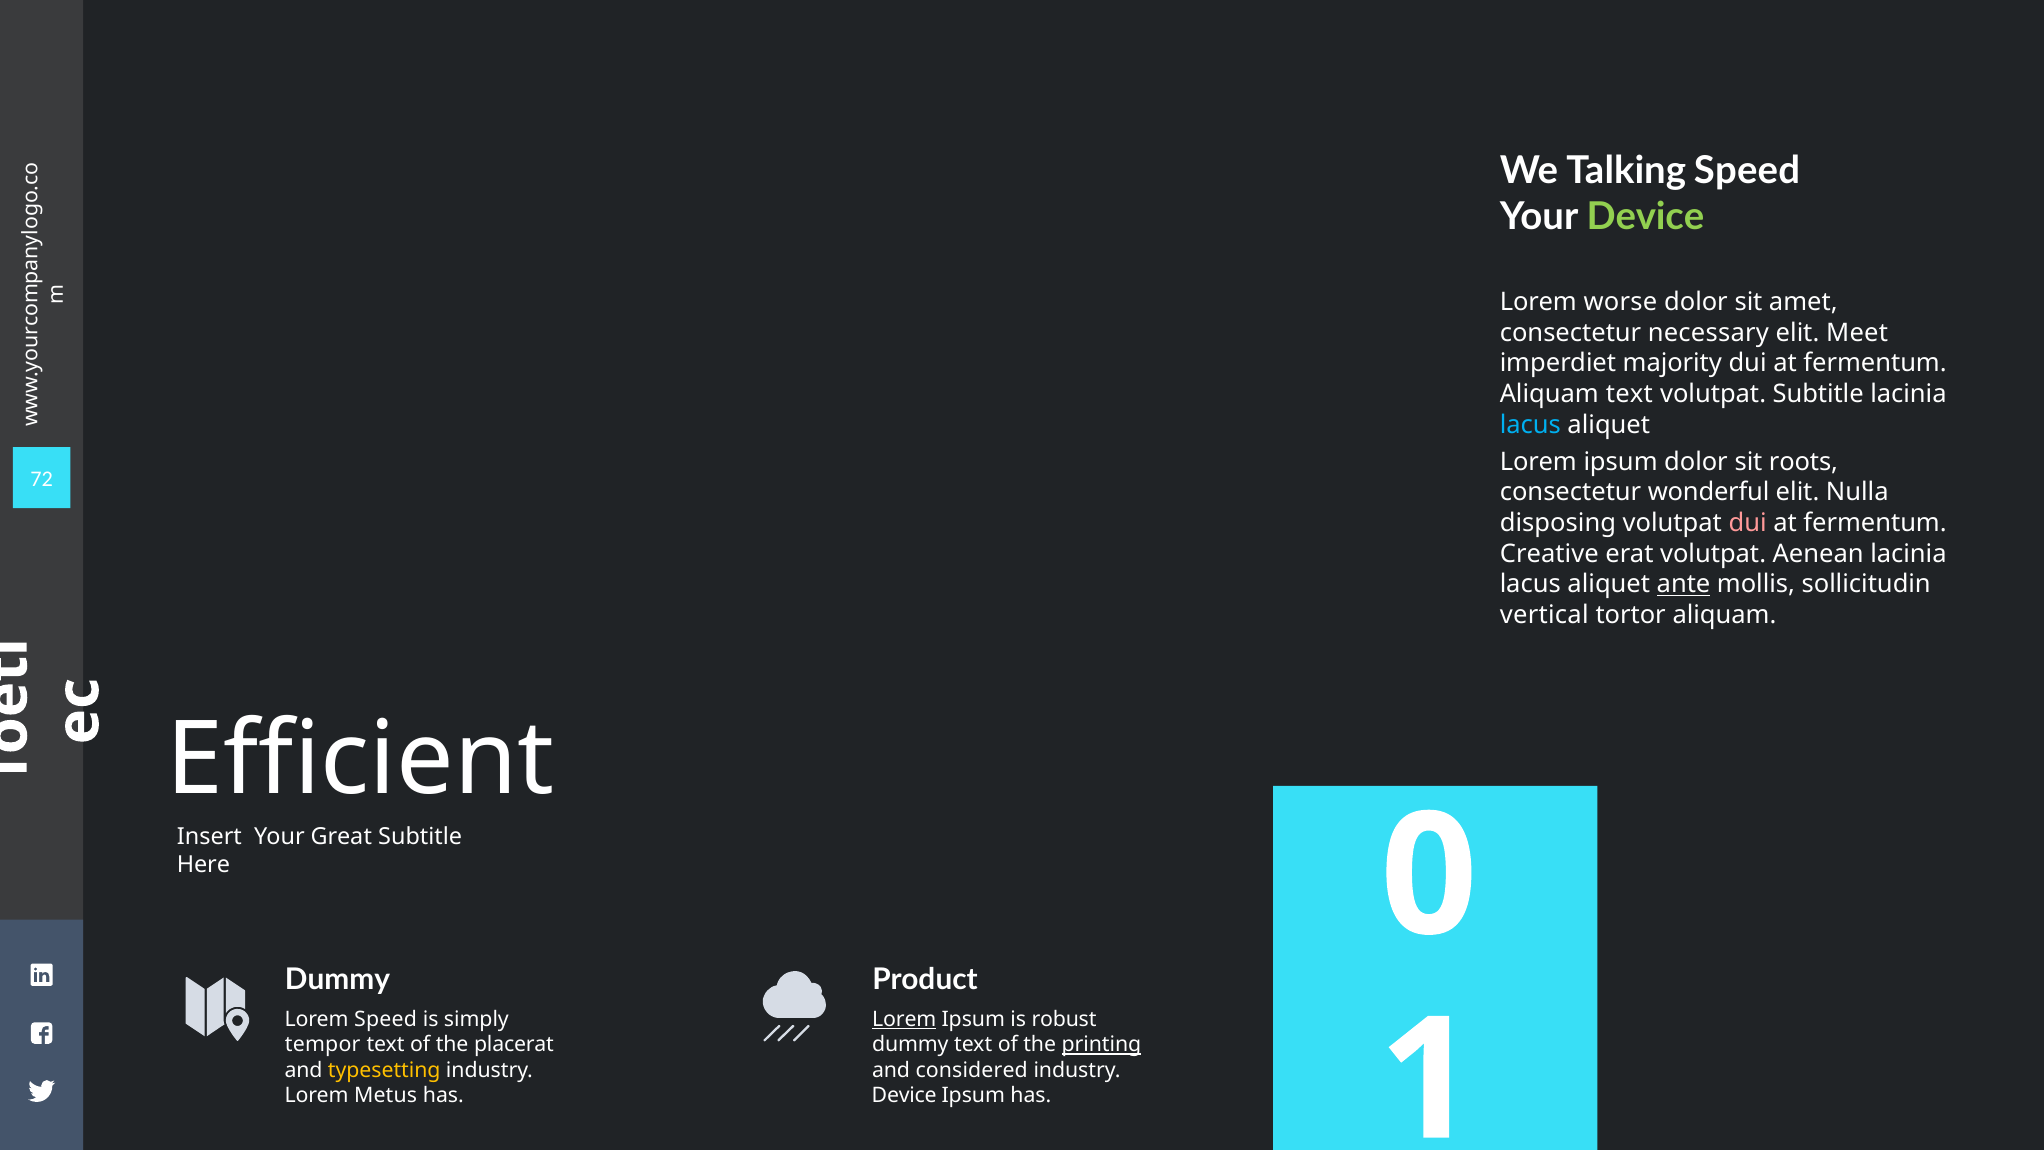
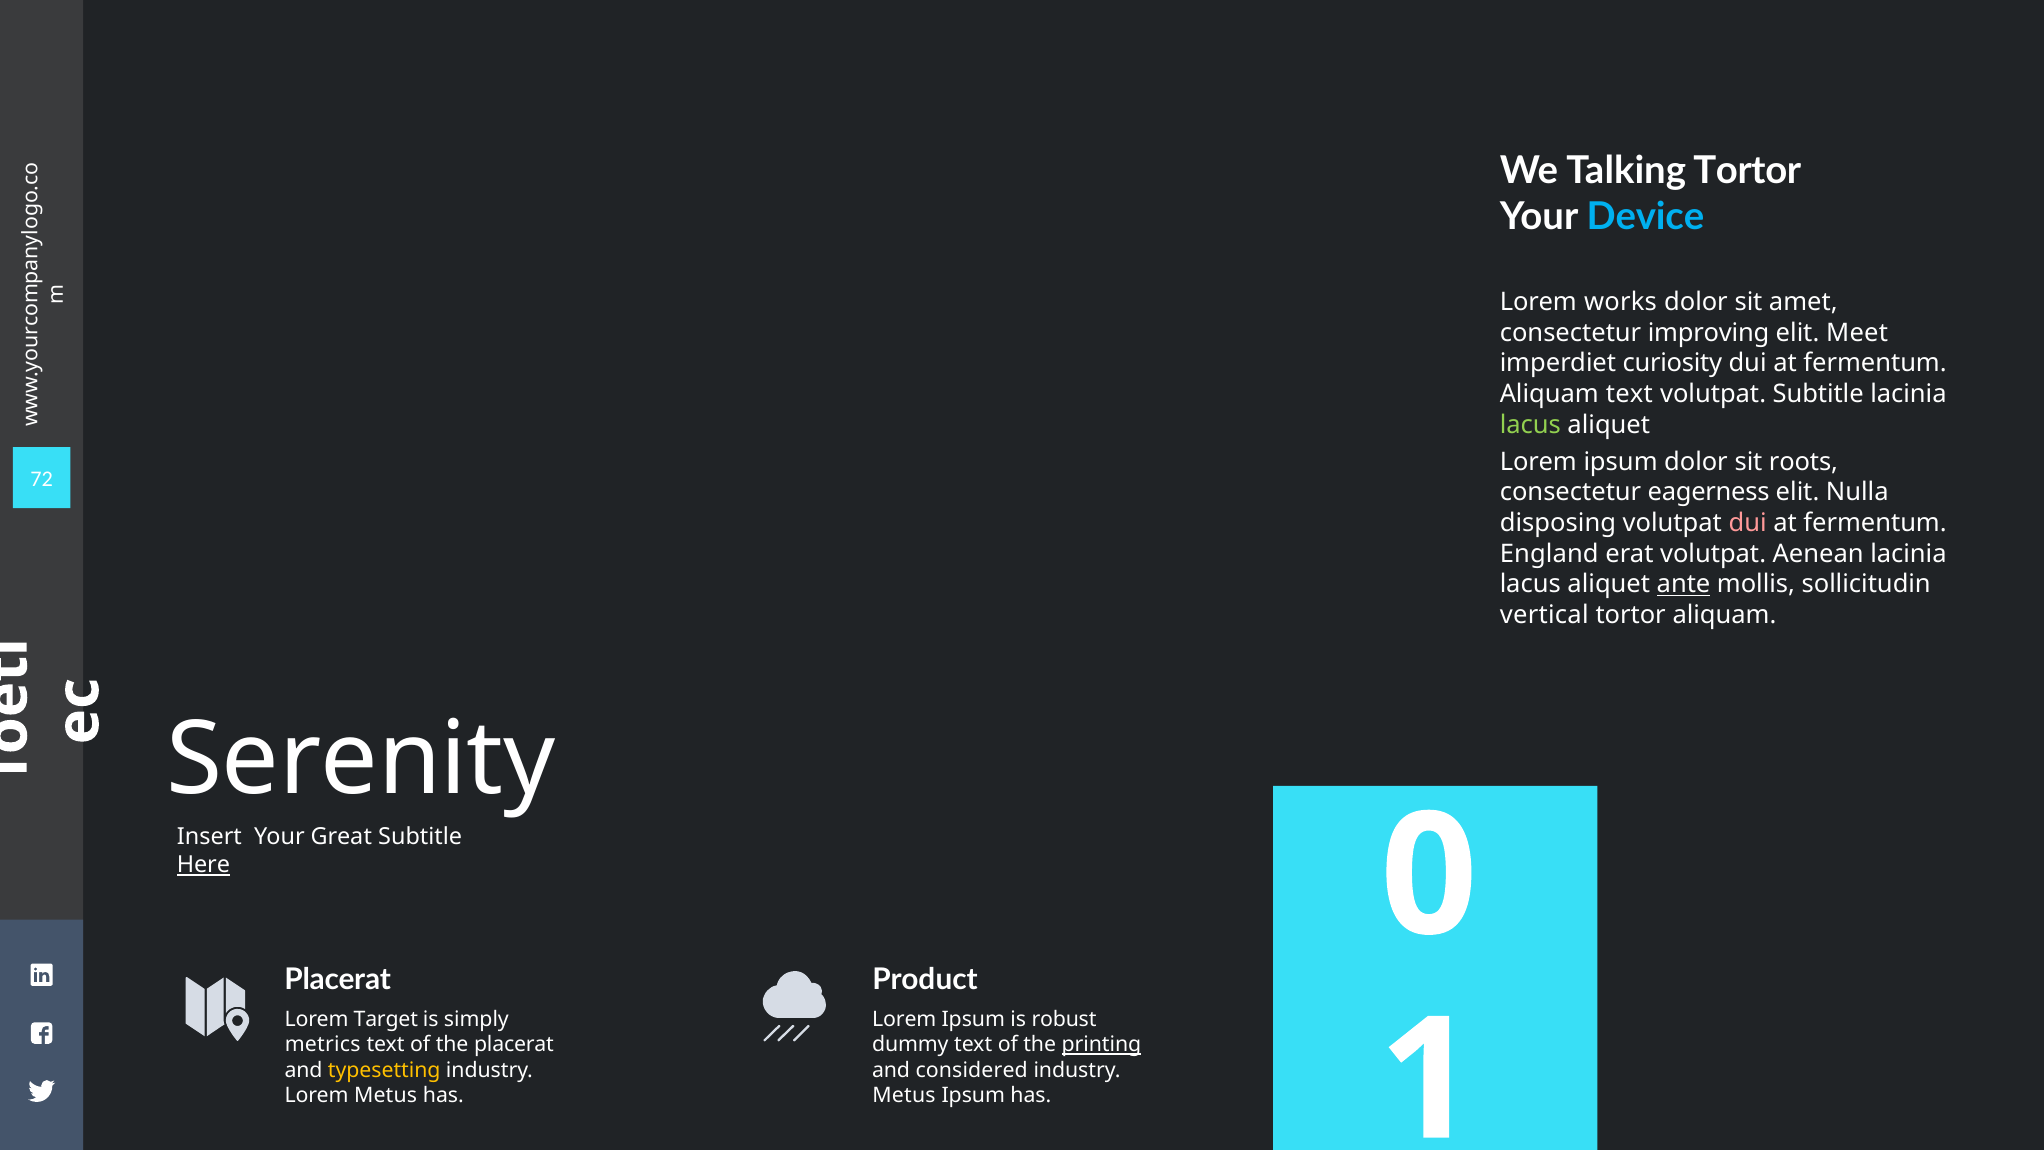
Talking Speed: Speed -> Tortor (1747, 171)
Device colour: light green -> light blue (1645, 217)
worse: worse -> works (1620, 302)
necessary: necessary -> improving (1709, 333)
majority: majority -> curiosity (1672, 363)
lacus colour: light blue -> light green (1530, 424)
wonderful: wonderful -> eagerness (1709, 492)
Creative: Creative -> England (1549, 554)
Efficient: Efficient -> Serenity (361, 760)
Here underline: none -> present (203, 865)
Dummy: Dummy -> Placerat (338, 979)
Lorem Speed: Speed -> Target (386, 1019)
Lorem underline: present -> none (904, 1019)
tempor: tempor -> metrics (323, 1045)
Device: Device -> Metus (904, 1096)
